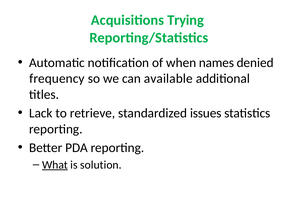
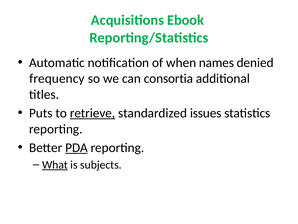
Trying: Trying -> Ebook (186, 20)
available: available -> consortia (168, 78)
Lack: Lack -> Puts (41, 113)
retrieve underline: none -> present (93, 113)
PDA underline: none -> present (77, 147)
solution: solution -> subjects (101, 164)
